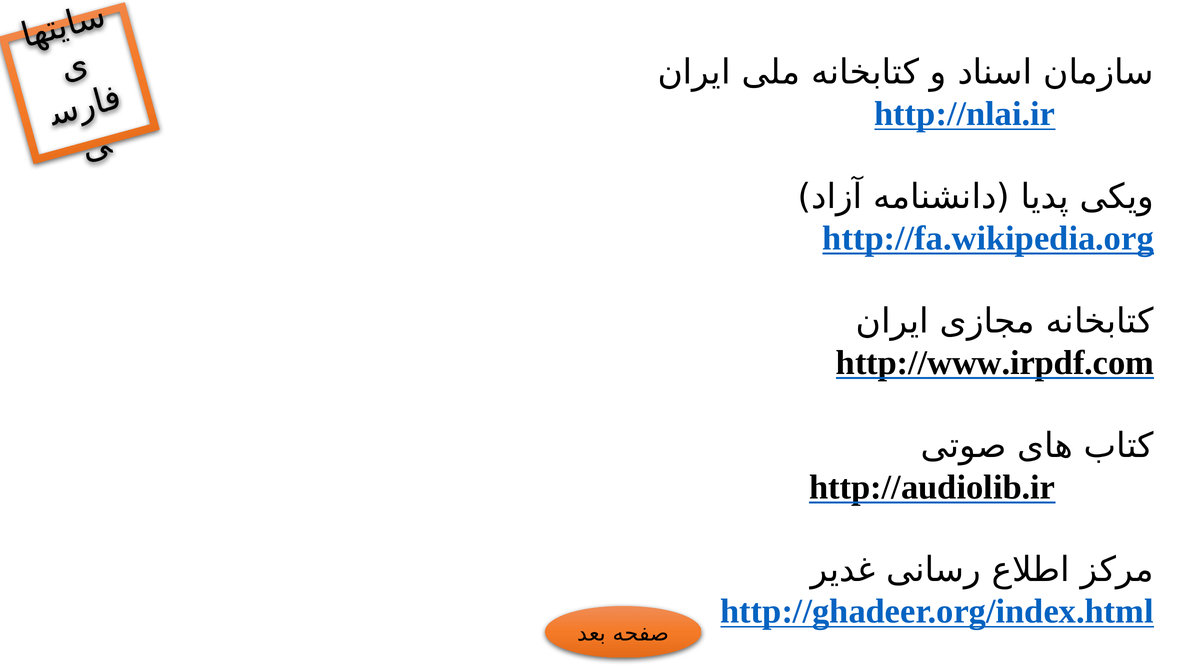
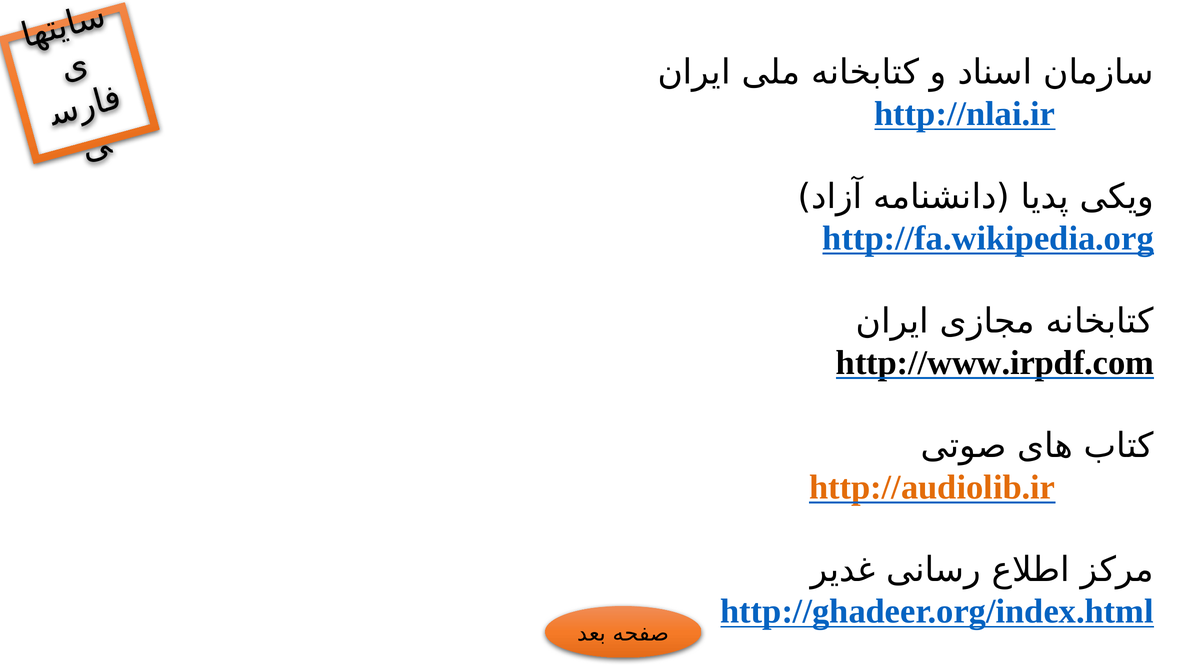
http://audiolib.ir colour: black -> orange (932, 488)
